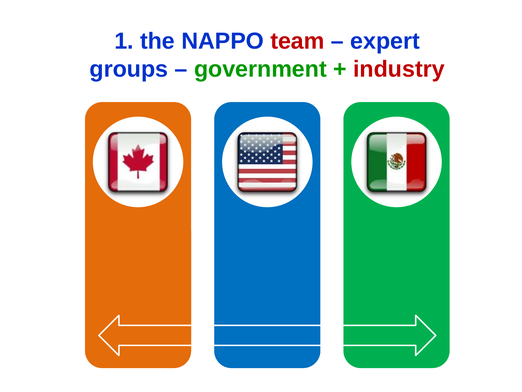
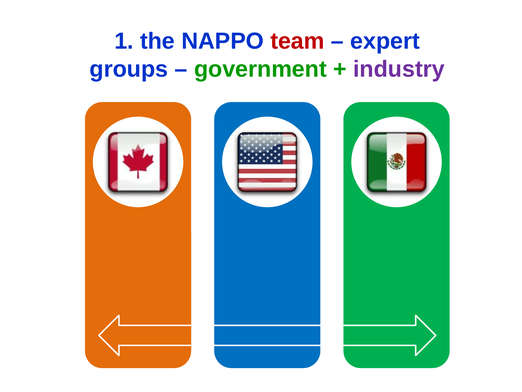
industry colour: red -> purple (399, 69)
